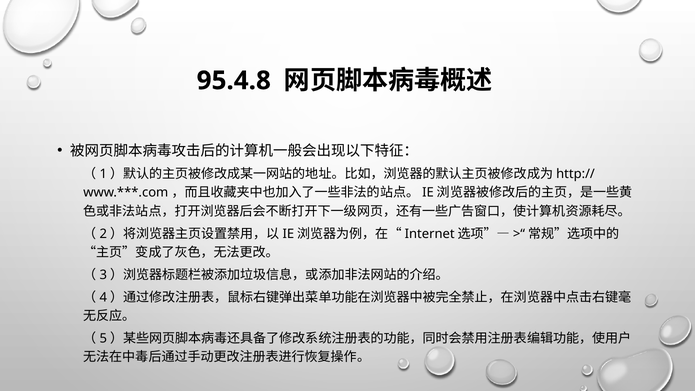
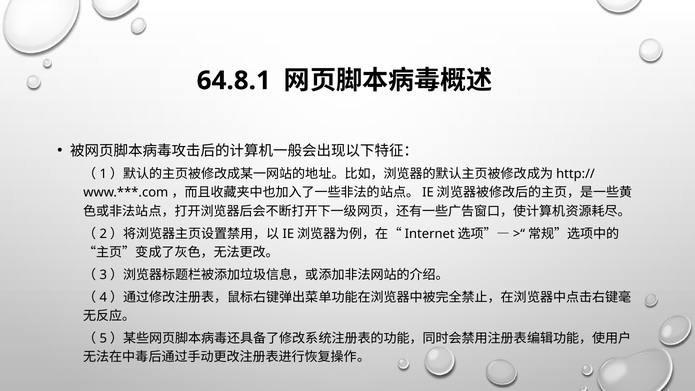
95.4.8: 95.4.8 -> 64.8.1 (234, 81)
